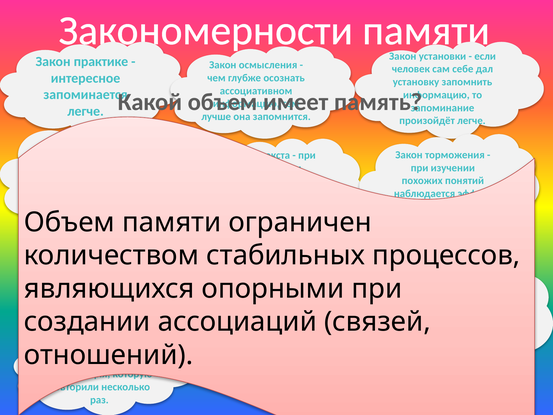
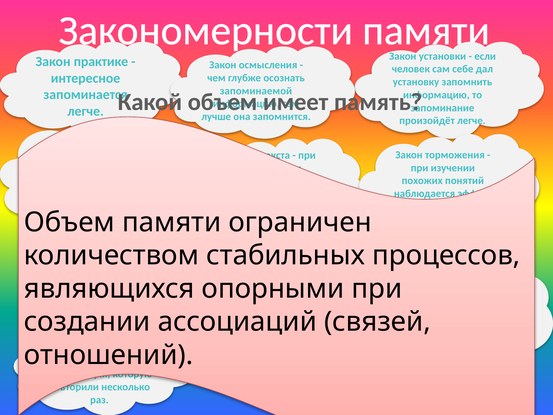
ассоциативном: ассоциативном -> запоминаемой (256, 91)
